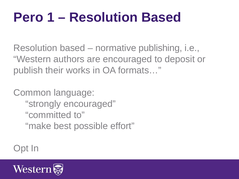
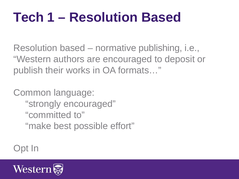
Pero: Pero -> Tech (29, 17)
